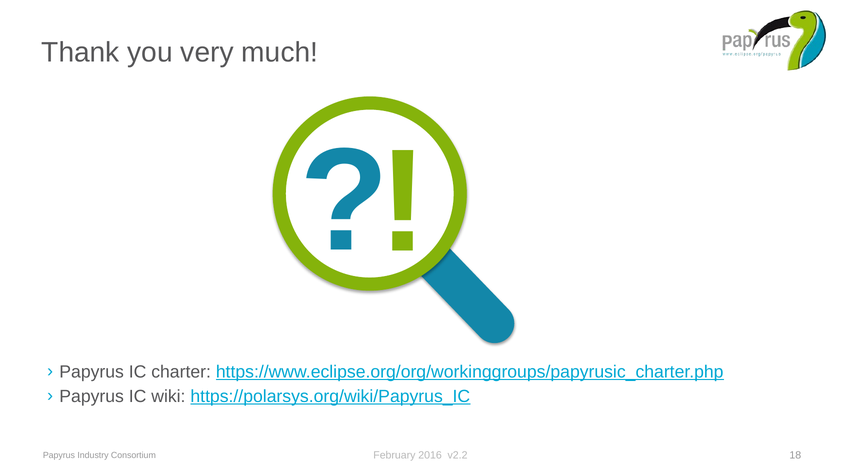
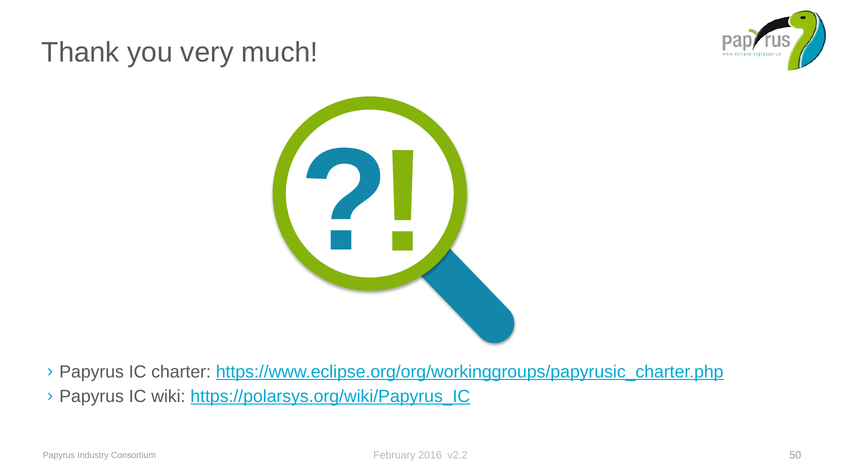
18: 18 -> 50 (795, 455)
